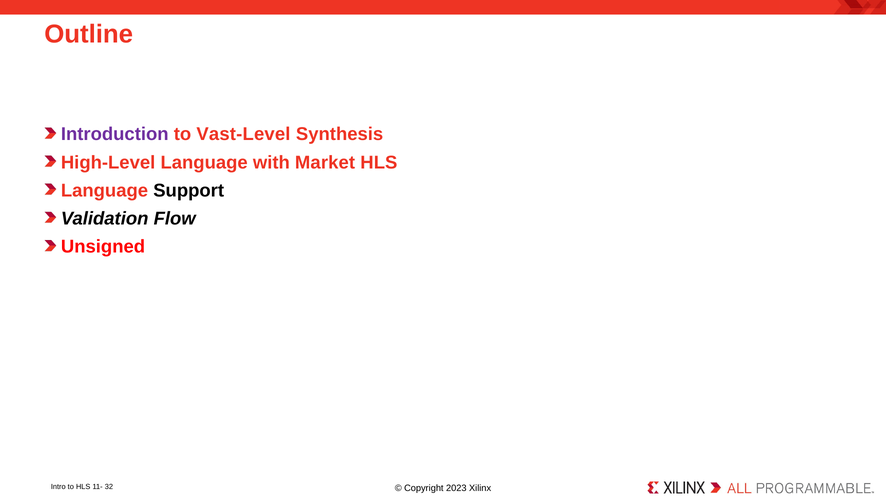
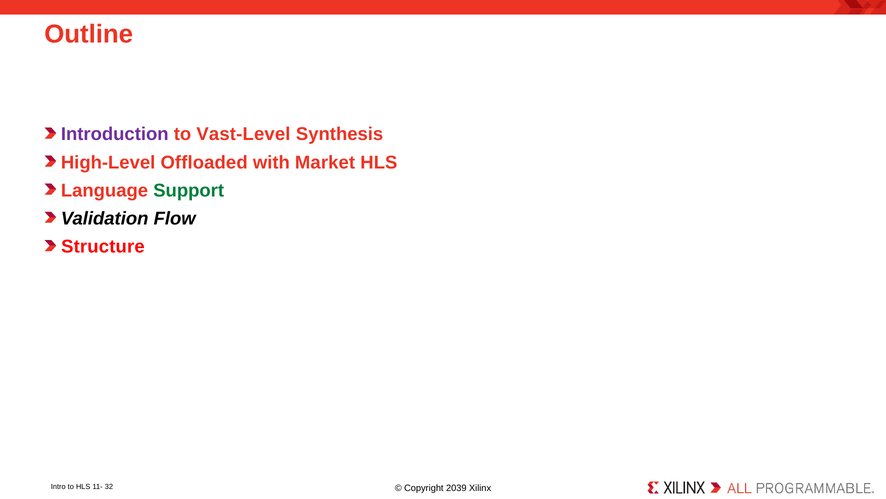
High-Level Language: Language -> Offloaded (204, 162)
Support colour: black -> green (189, 190)
Unsigned: Unsigned -> Structure (103, 246)
2023: 2023 -> 2039 (456, 488)
